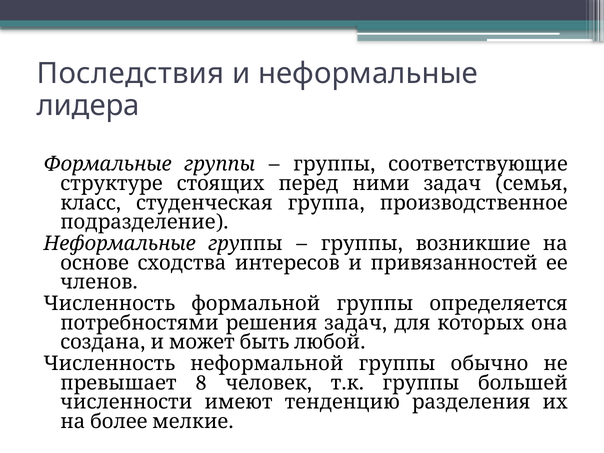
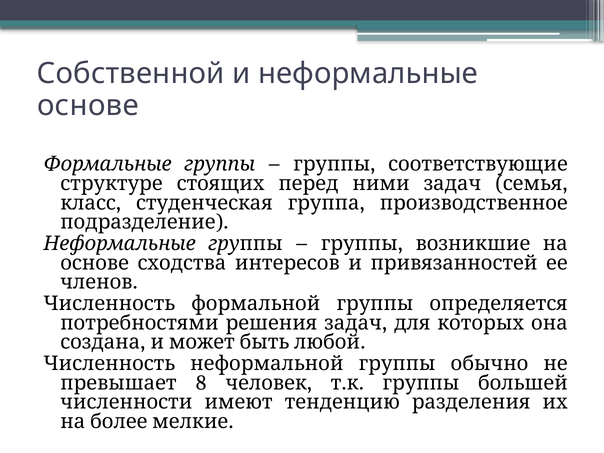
Последствия: Последствия -> Собственной (131, 74)
лидера: лидера -> основе (88, 105)
